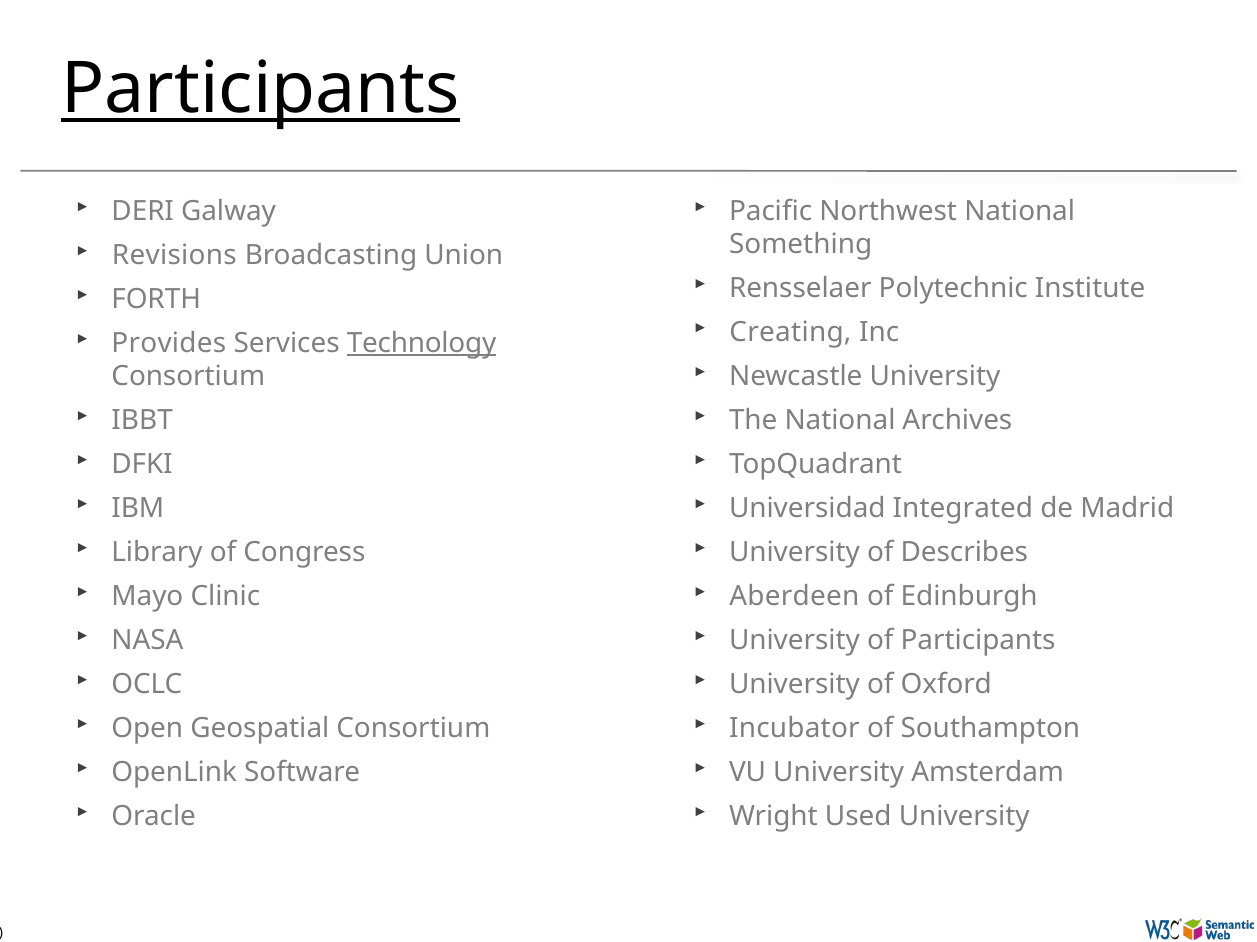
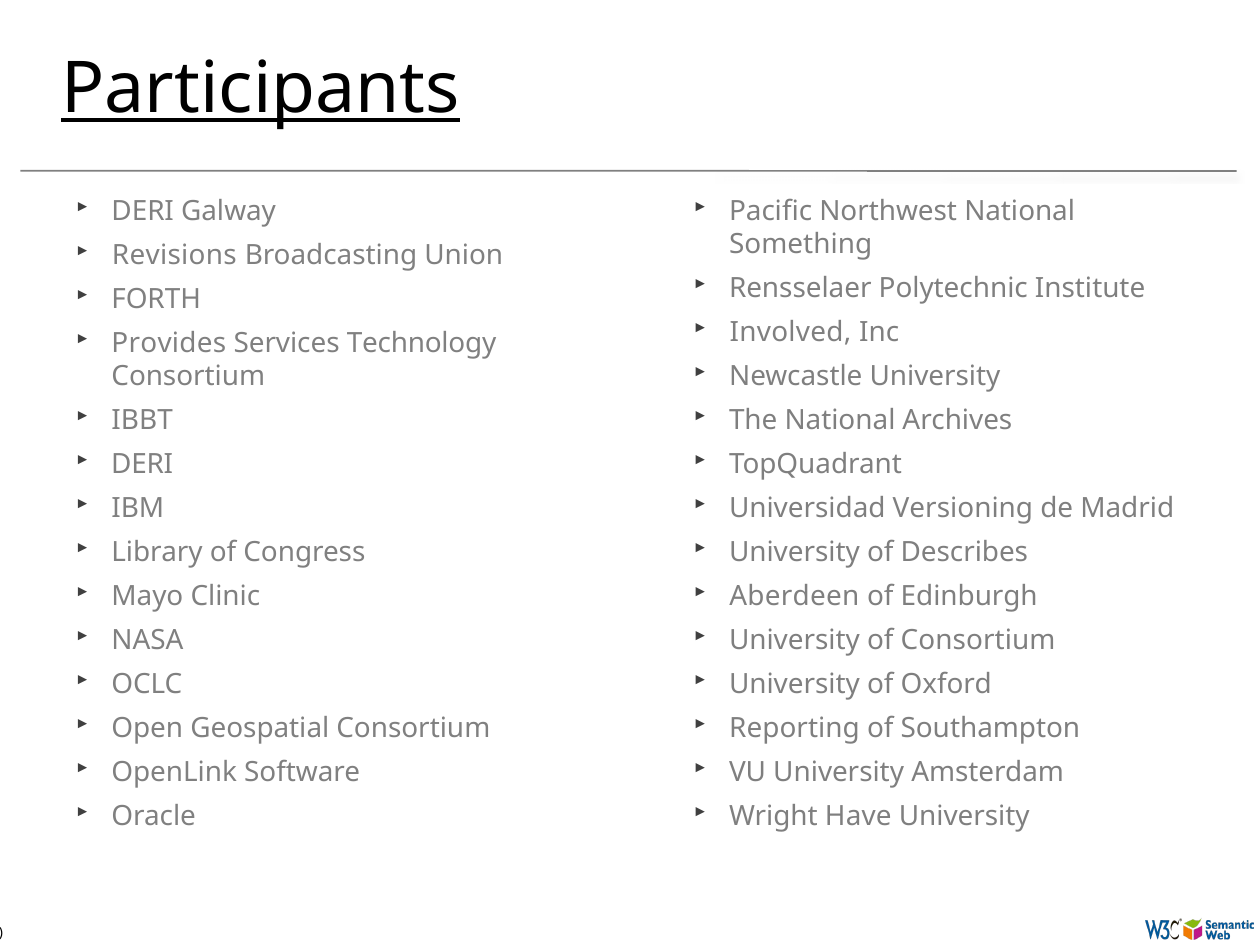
Creating: Creating -> Involved (790, 333)
Technology underline: present -> none (422, 343)
DFKI: DFKI -> DERI (142, 465)
Integrated: Integrated -> Versioning (963, 509)
of Participants: Participants -> Consortium (978, 641)
Incubator: Incubator -> Reporting (794, 729)
Used: Used -> Have (858, 817)
